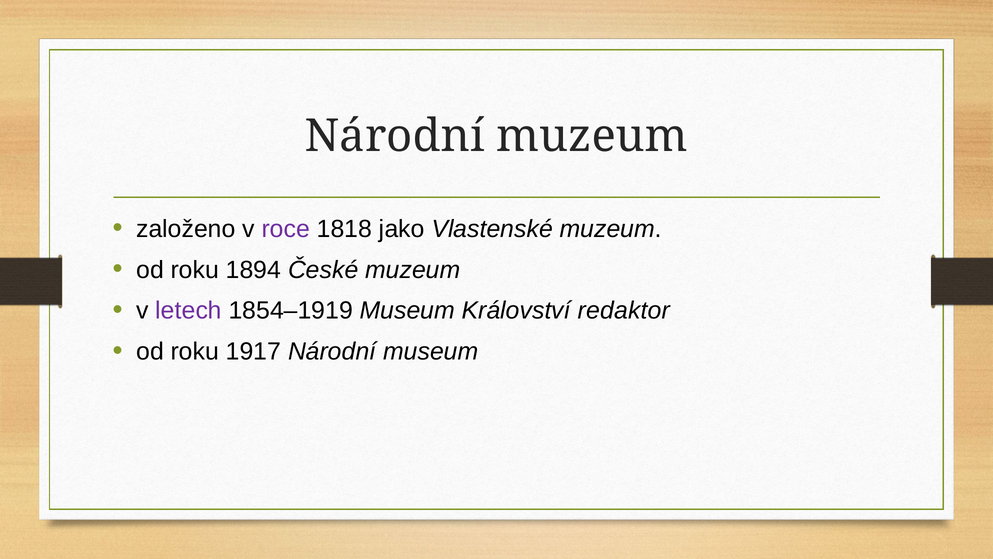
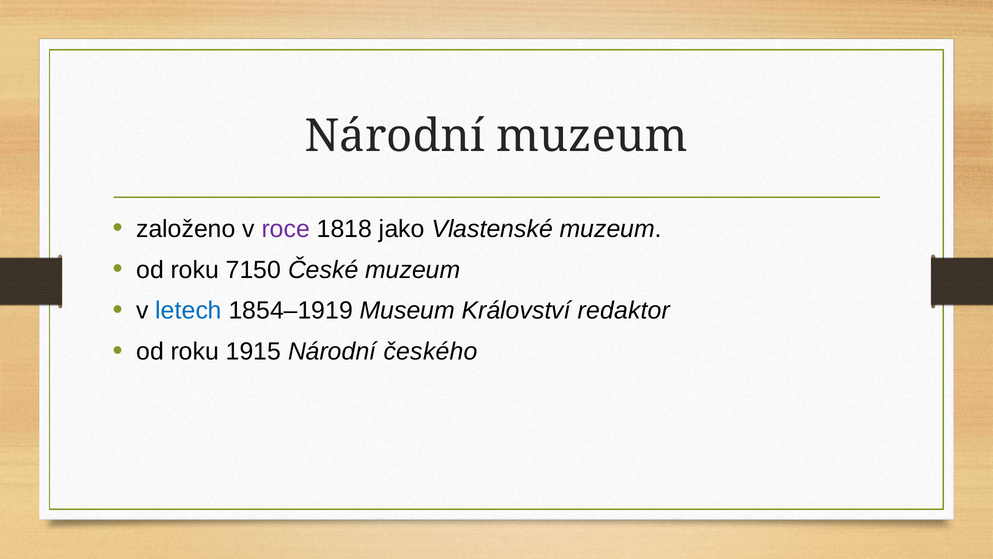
1894: 1894 -> 7150 (253, 270)
letech colour: purple -> blue (189, 311)
1917: 1917 -> 1915 (253, 352)
Národní museum: museum -> českého (431, 352)
